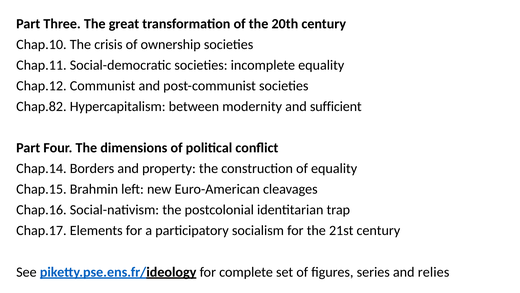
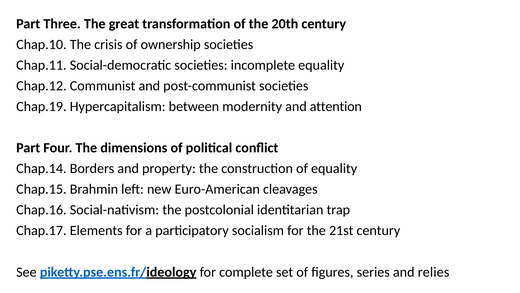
Chap.82: Chap.82 -> Chap.19 (41, 106)
sufficient: sufficient -> attention (336, 106)
